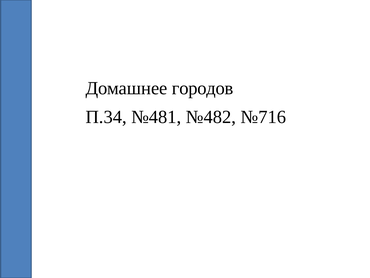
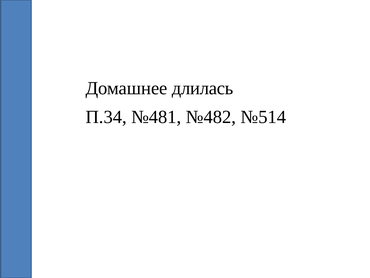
городов: городов -> длилась (203, 88)
№716: №716 -> №514 (263, 117)
